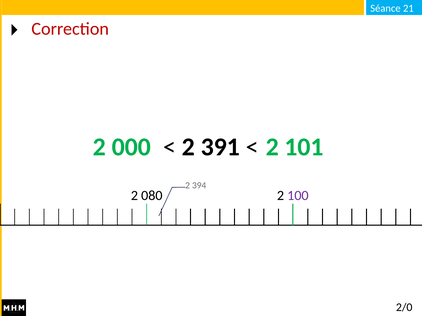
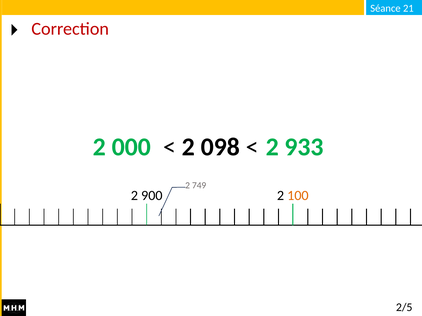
391: 391 -> 098 (220, 147)
101: 101 -> 933 (304, 147)
394: 394 -> 749 (199, 186)
080: 080 -> 900 (152, 196)
100 colour: purple -> orange (298, 196)
2/0: 2/0 -> 2/5 (404, 308)
